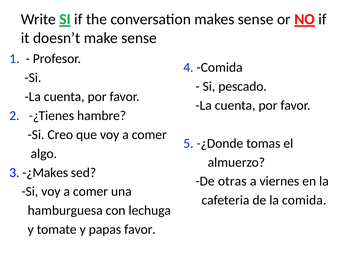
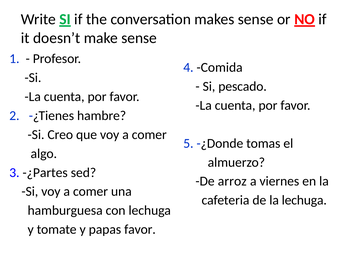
-¿Makes: -¿Makes -> -¿Partes (45, 173)
otras: otras -> arroz (232, 181)
la comida: comida -> lechuga (304, 200)
